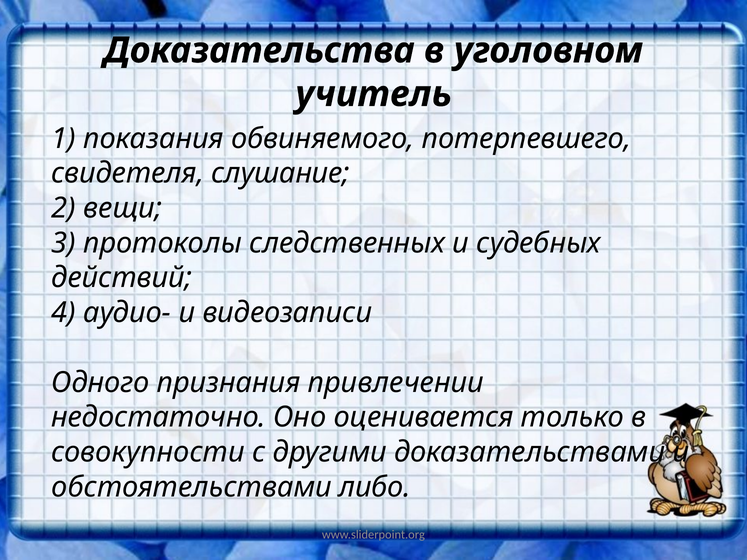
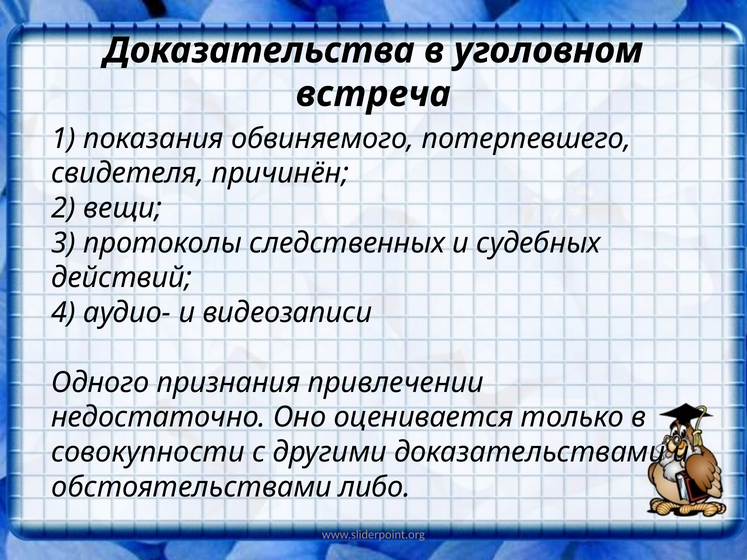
учитель: учитель -> встреча (373, 94)
слушание: слушание -> причинён (280, 173)
